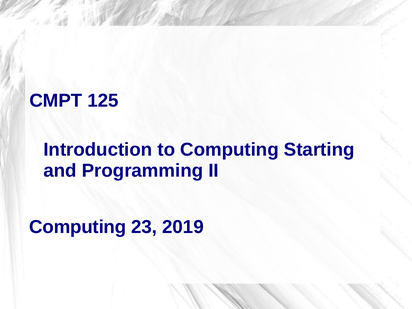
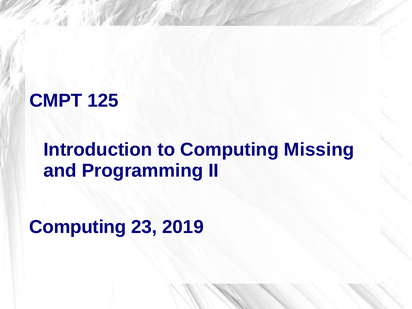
Starting: Starting -> Missing (319, 150)
